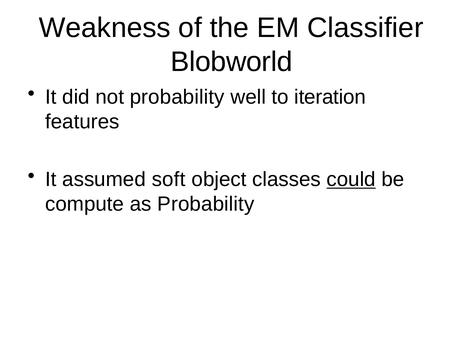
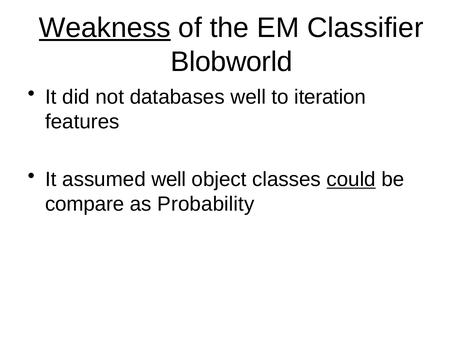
Weakness underline: none -> present (105, 28)
not probability: probability -> databases (177, 97)
assumed soft: soft -> well (169, 179)
compute: compute -> compare (85, 204)
